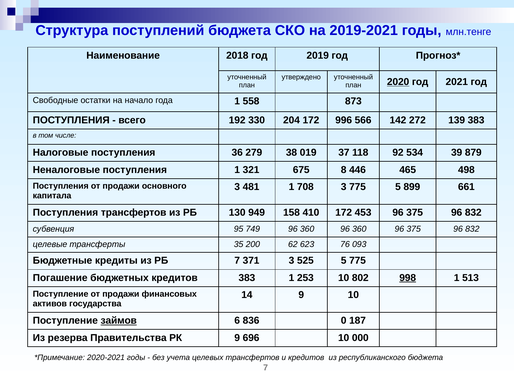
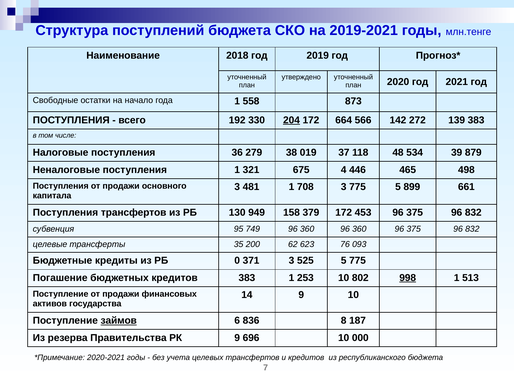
2020 underline: present -> none (398, 82)
204 underline: none -> present (292, 120)
996: 996 -> 664 (344, 120)
92: 92 -> 48 (398, 152)
8: 8 -> 4 (344, 170)
410: 410 -> 379 (311, 212)
РБ 7: 7 -> 0 (237, 260)
0: 0 -> 8 (344, 320)
